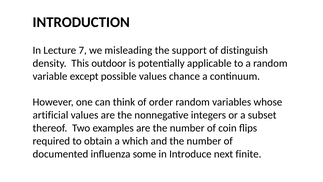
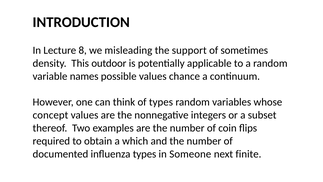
7: 7 -> 8 (83, 50)
distinguish: distinguish -> sometimes (244, 50)
except: except -> names (84, 76)
of order: order -> types (161, 102)
artificial: artificial -> concept (50, 115)
influenza some: some -> types (145, 154)
Introduce: Introduce -> Someone (190, 154)
